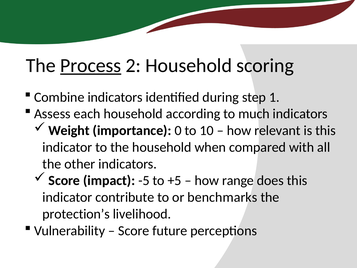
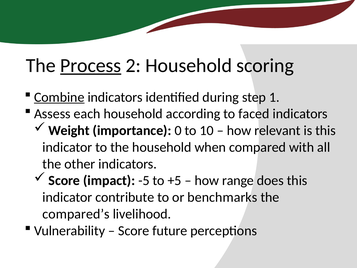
Combine underline: none -> present (59, 97)
much: much -> faced (254, 114)
protection’s: protection’s -> compared’s (76, 214)
